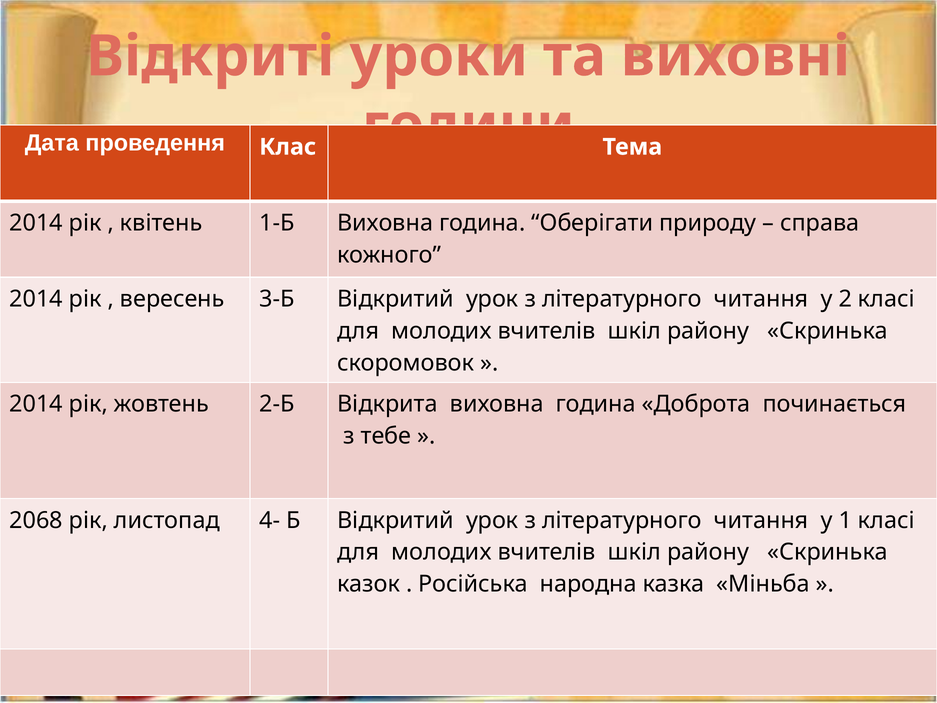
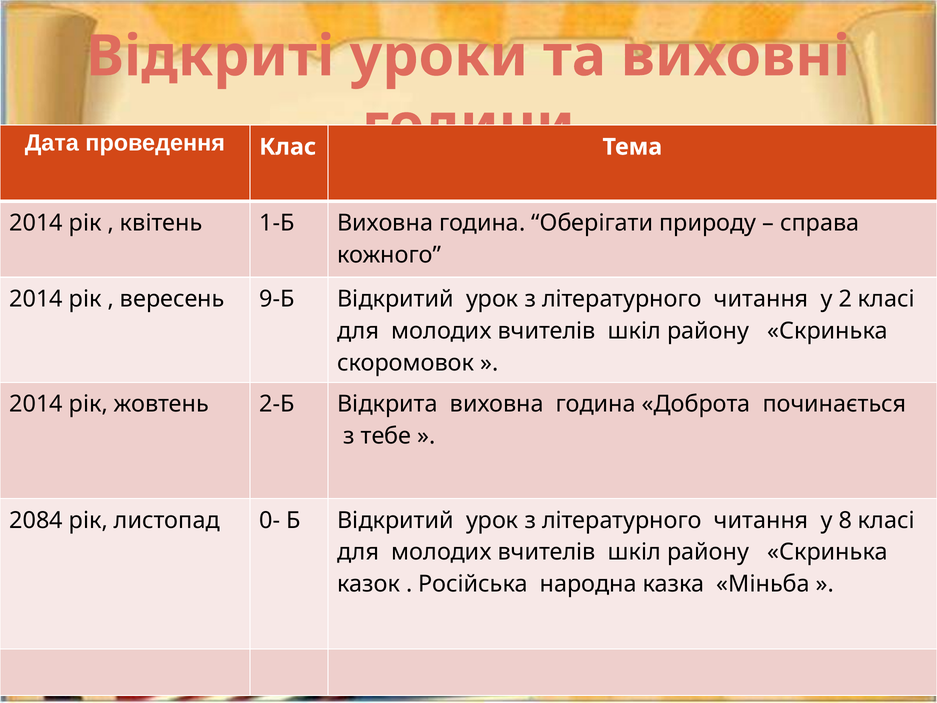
3-Б: 3-Б -> 9-Б (277, 299)
2068: 2068 -> 2084 (36, 520)
4-: 4- -> 0- (270, 520)
1: 1 -> 8 (845, 520)
